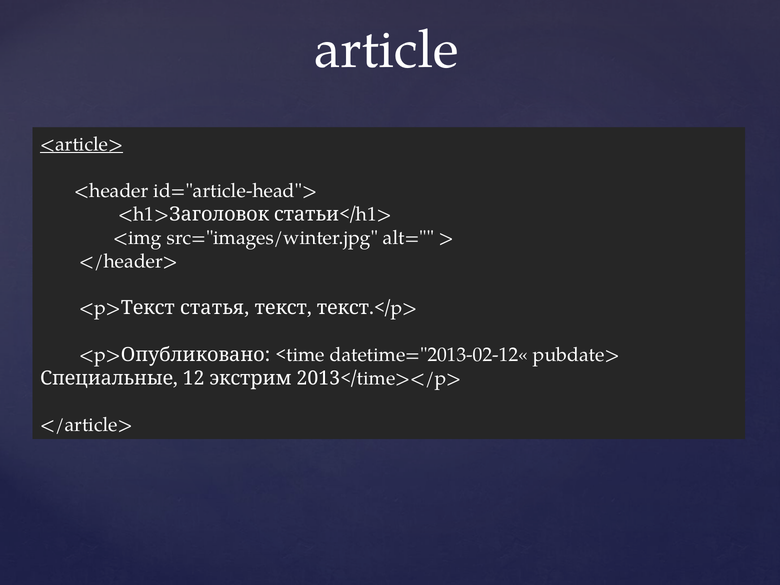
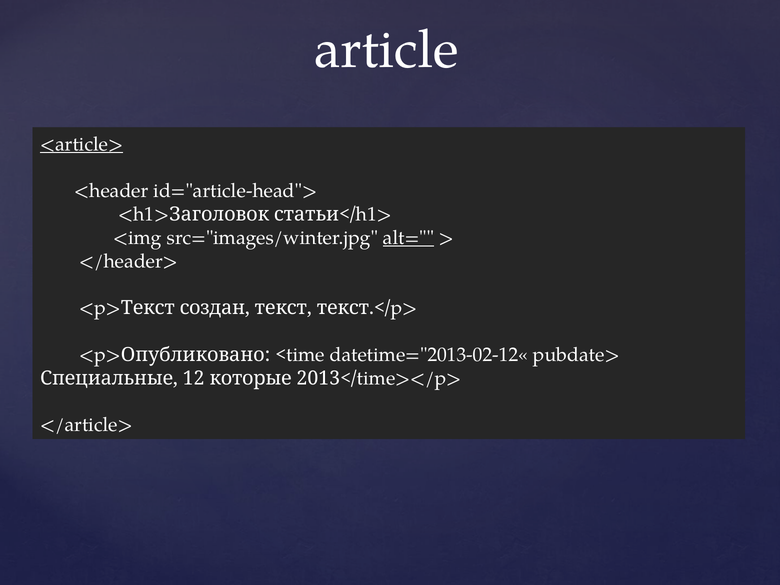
alt= underline: none -> present (408, 238)
статья: статья -> создан (215, 308)
экстрим: экстрим -> которые (251, 378)
